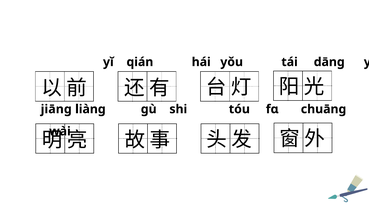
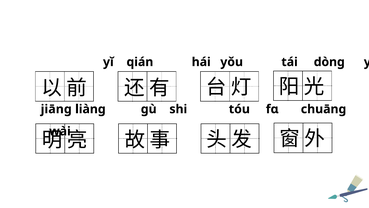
dānɡ: dānɡ -> dònɡ (329, 62)
